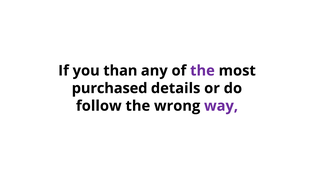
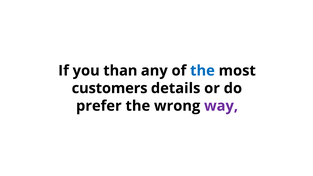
the colour: purple -> blue (202, 71)
purchased: purchased -> customers (110, 88)
follow: follow -> prefer (99, 106)
